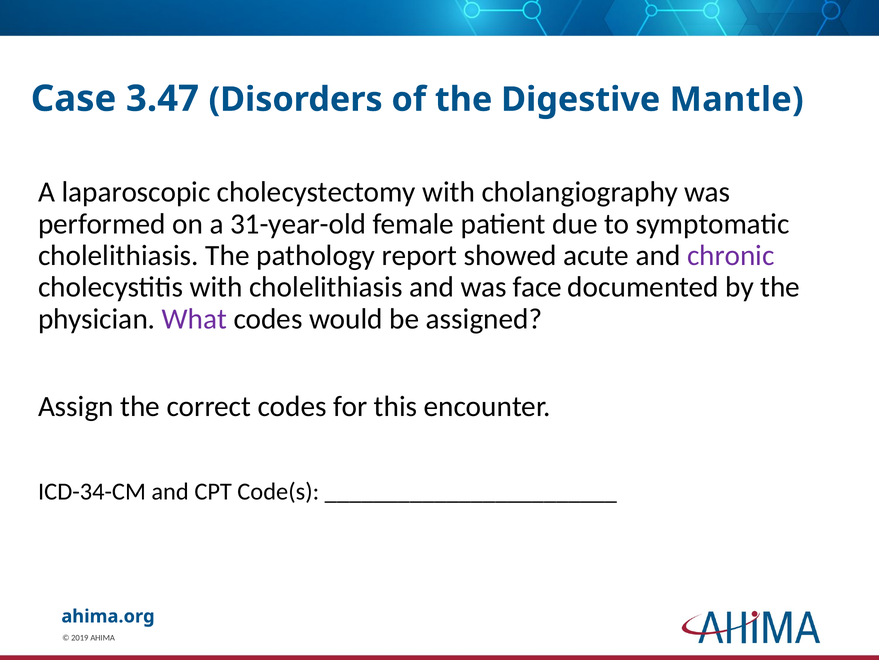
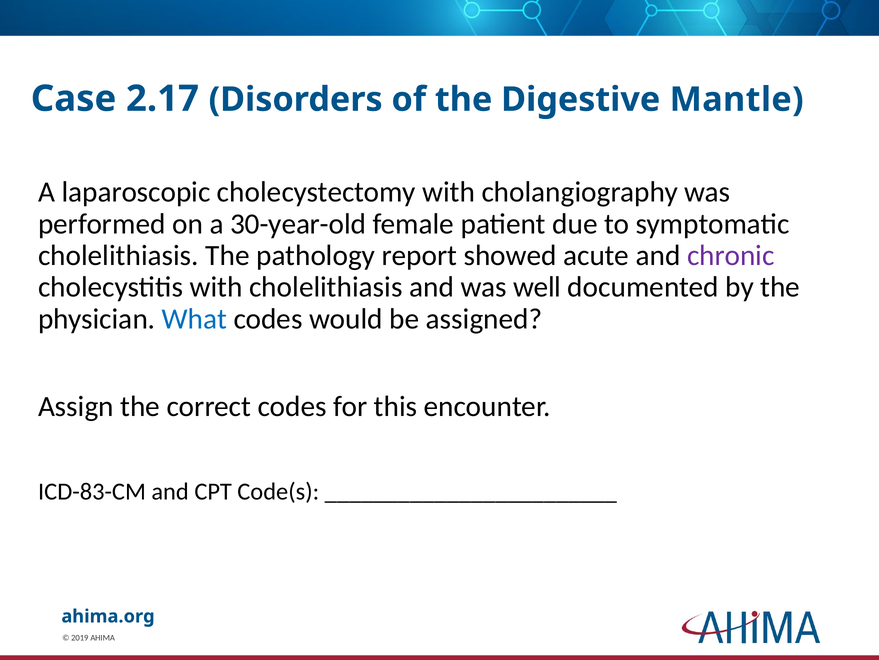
3.47: 3.47 -> 2.17 (162, 99)
31-year-old: 31-year-old -> 30-year-old (298, 224)
face: face -> well (537, 287)
What colour: purple -> blue (194, 318)
ICD-34-CM: ICD-34-CM -> ICD-83-CM (92, 491)
